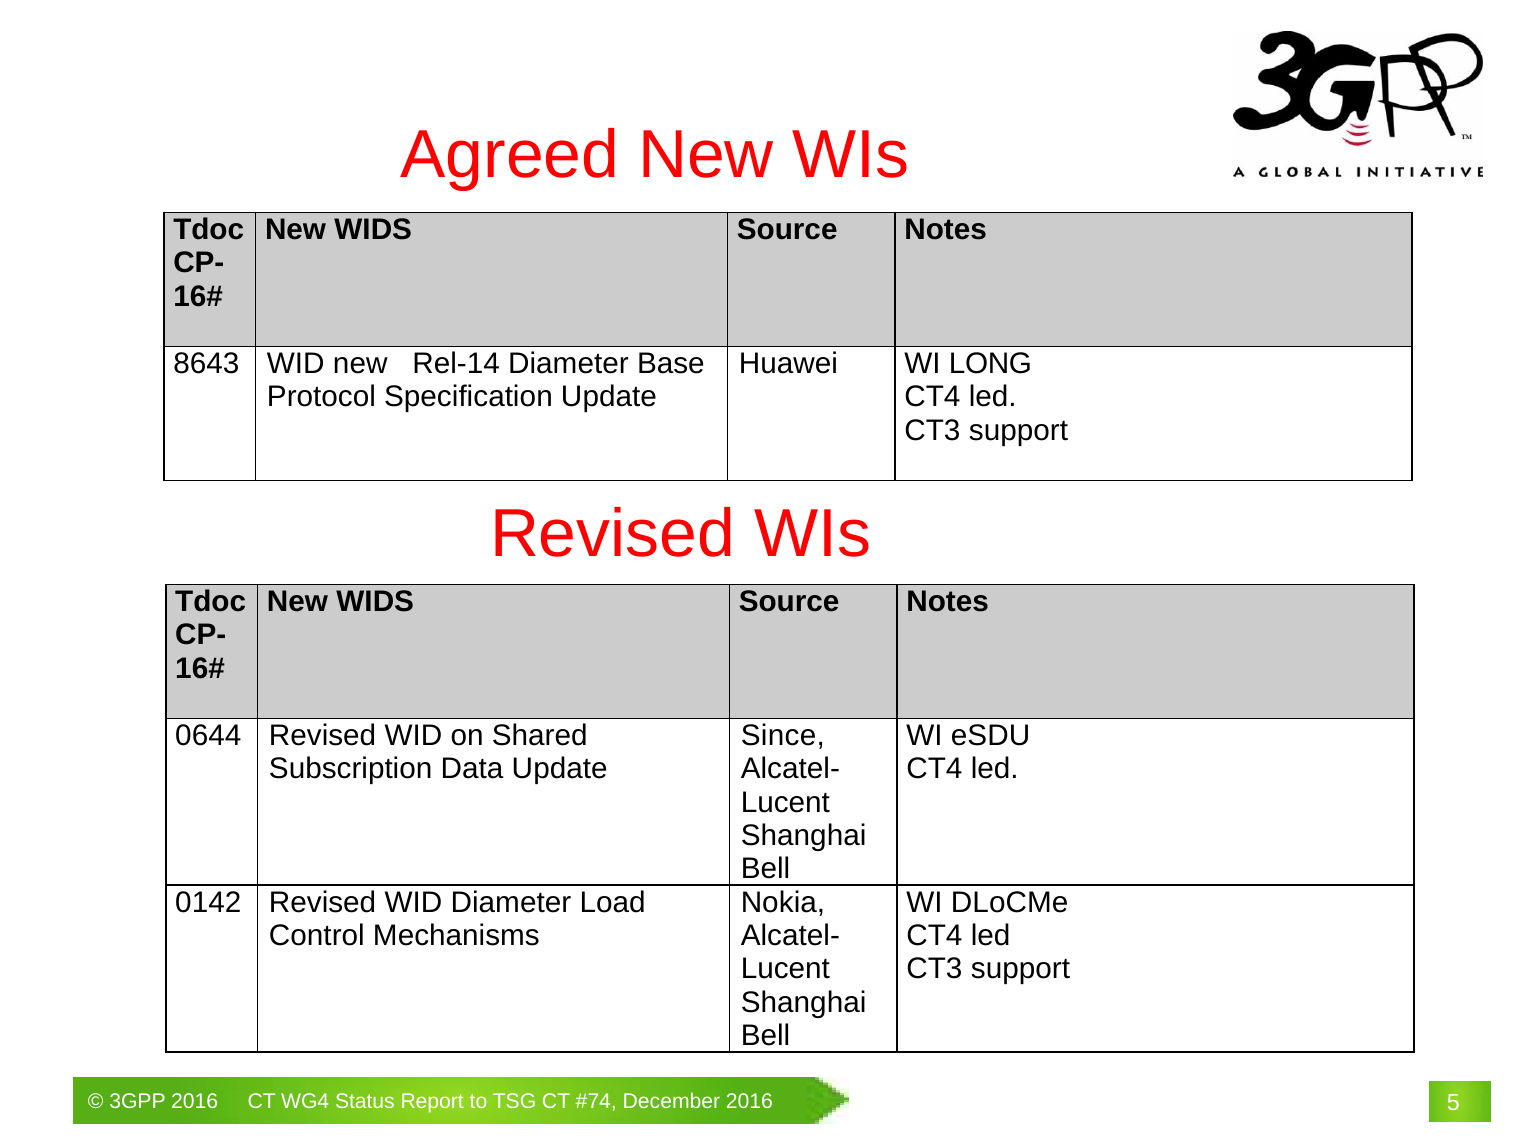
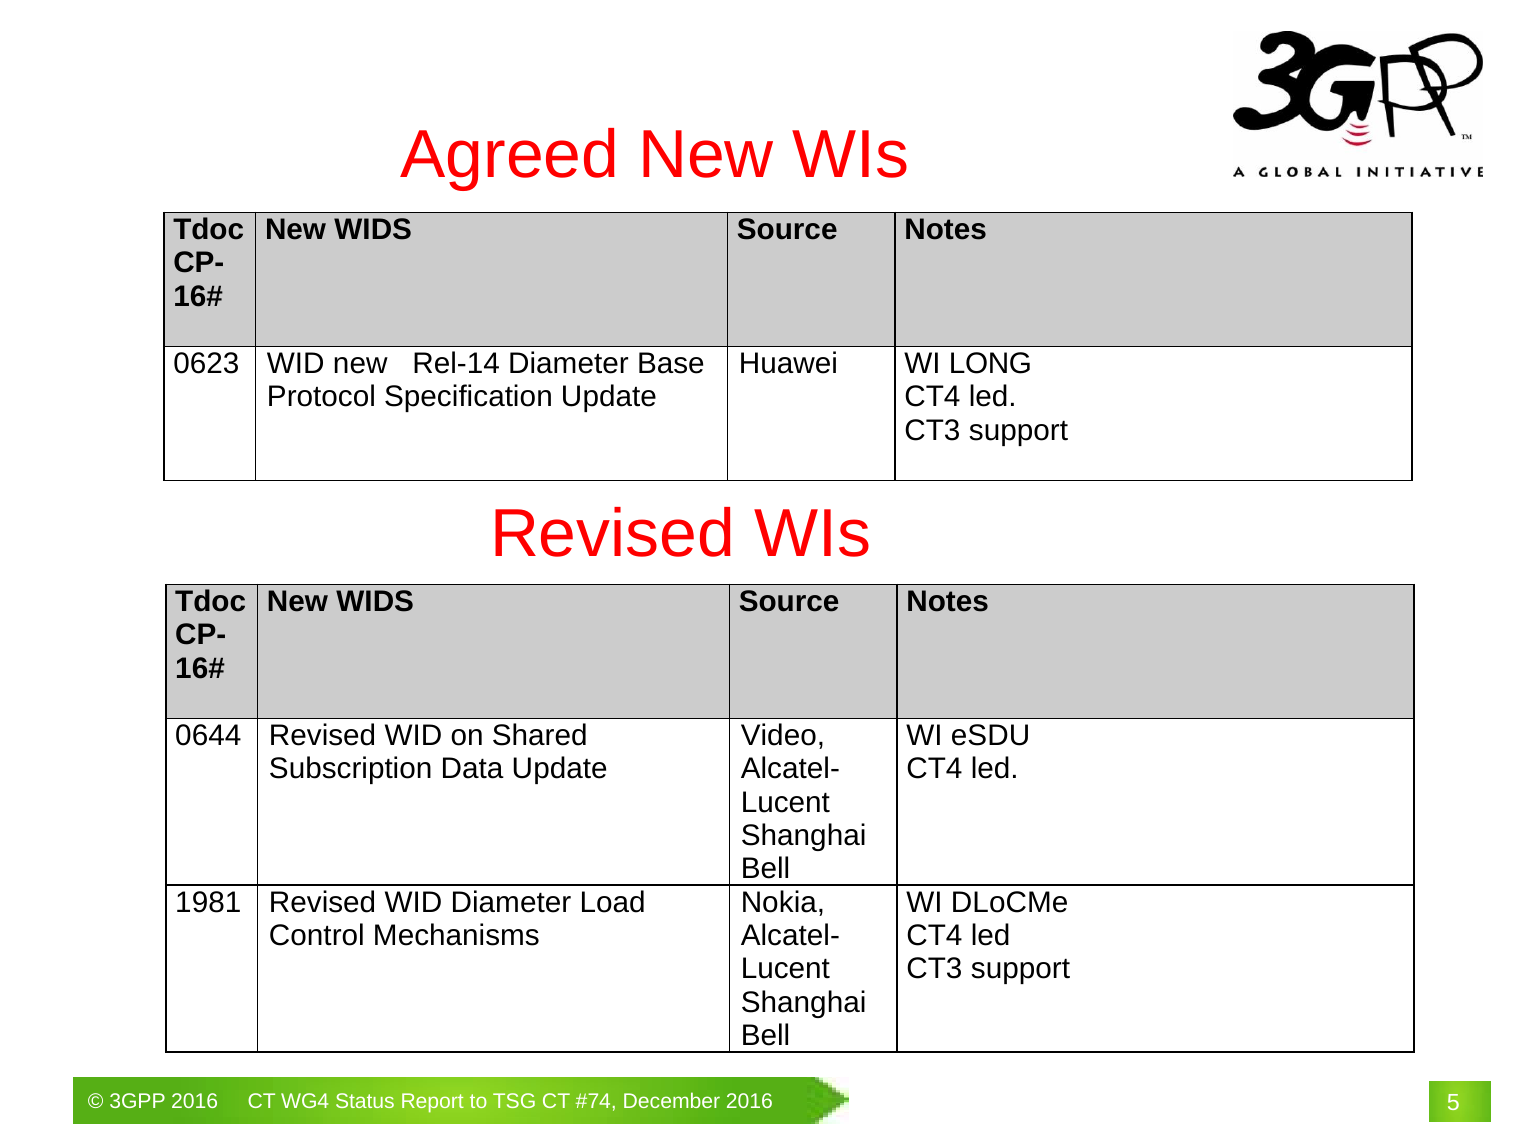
8643: 8643 -> 0623 (206, 364)
Since: Since -> Video (783, 736)
0142: 0142 -> 1981 (208, 903)
